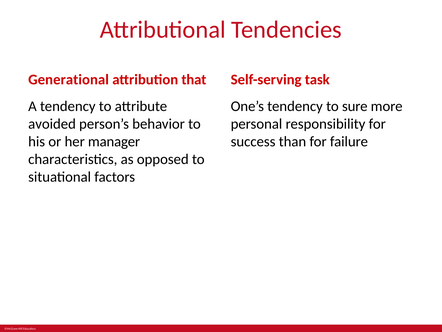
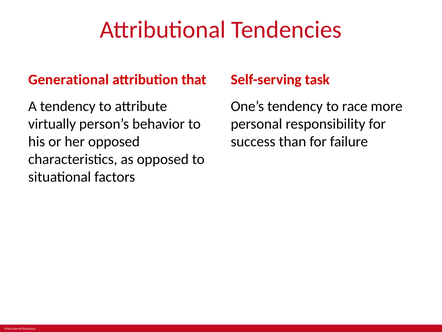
sure: sure -> race (355, 106)
avoided: avoided -> virtually (52, 124)
her manager: manager -> opposed (114, 141)
